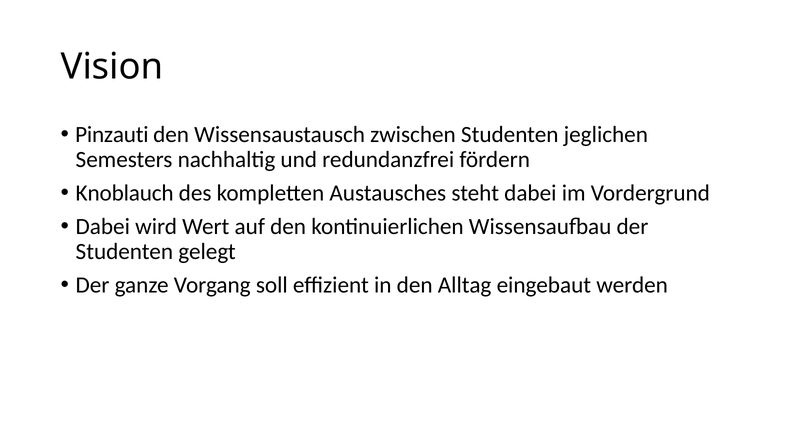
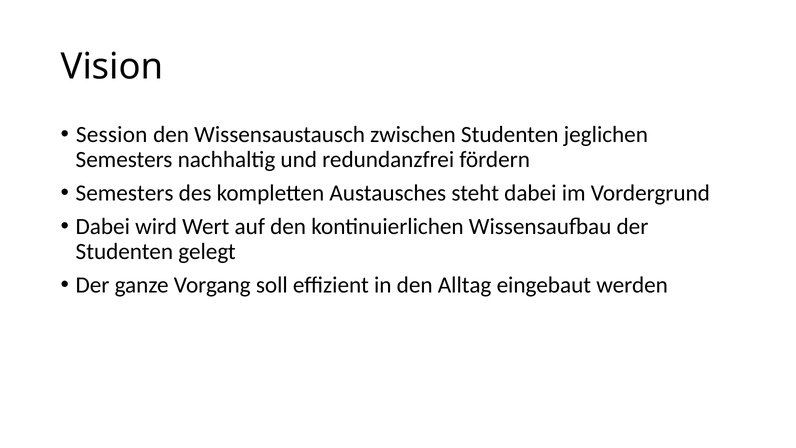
Pinzauti: Pinzauti -> Session (112, 135)
Knoblauch: Knoblauch -> Semesters (125, 193)
